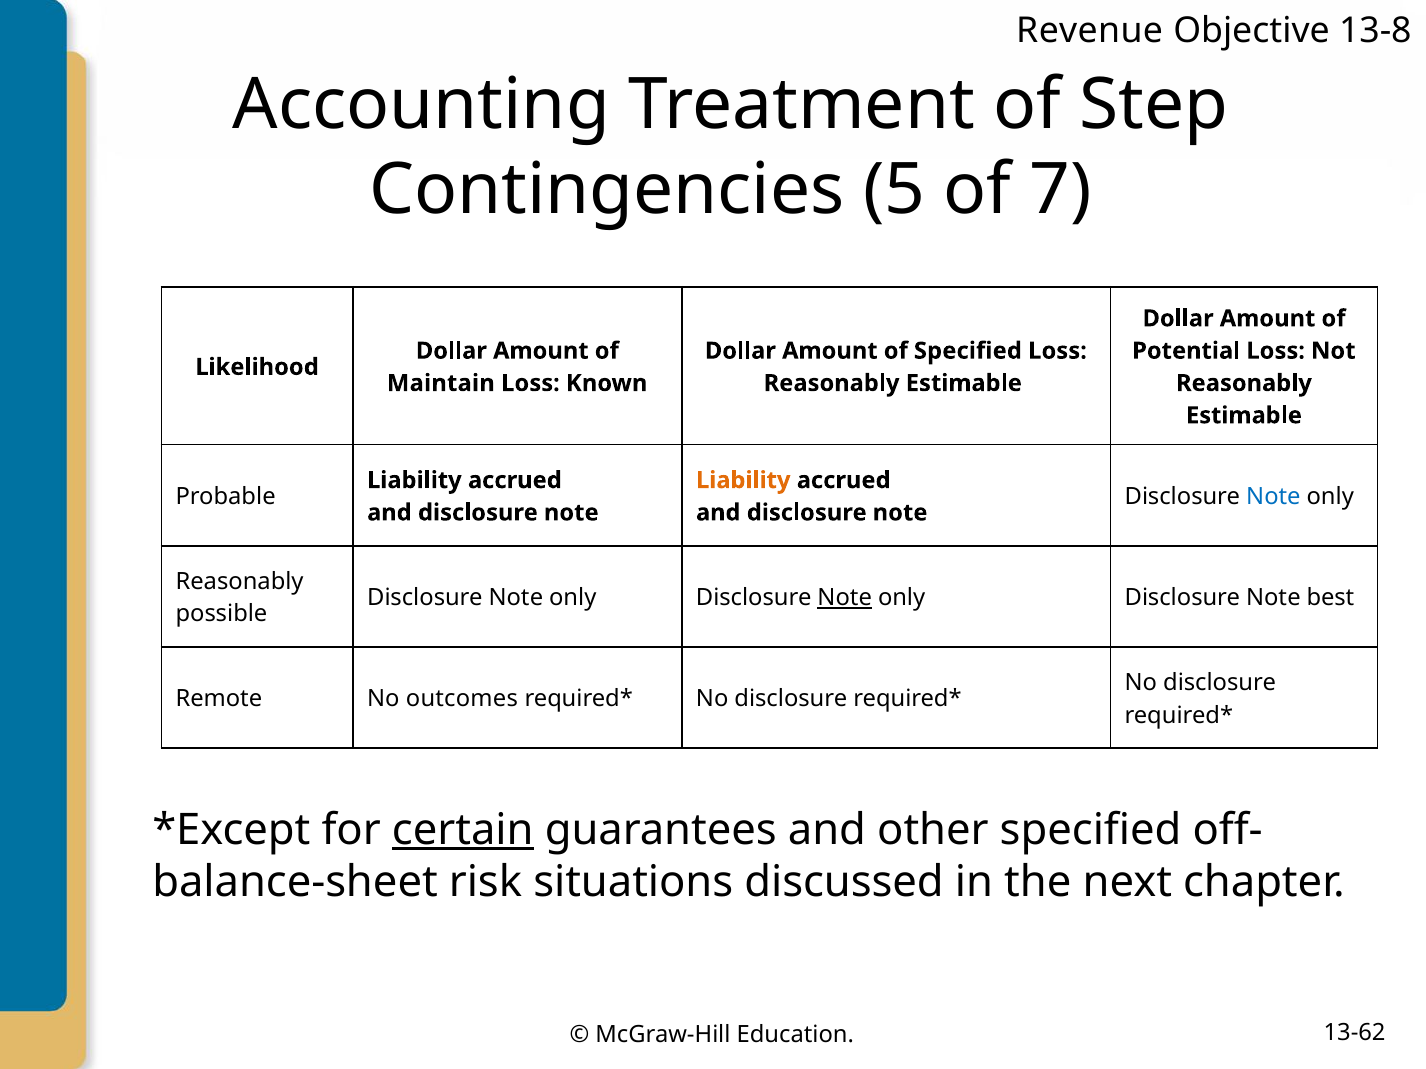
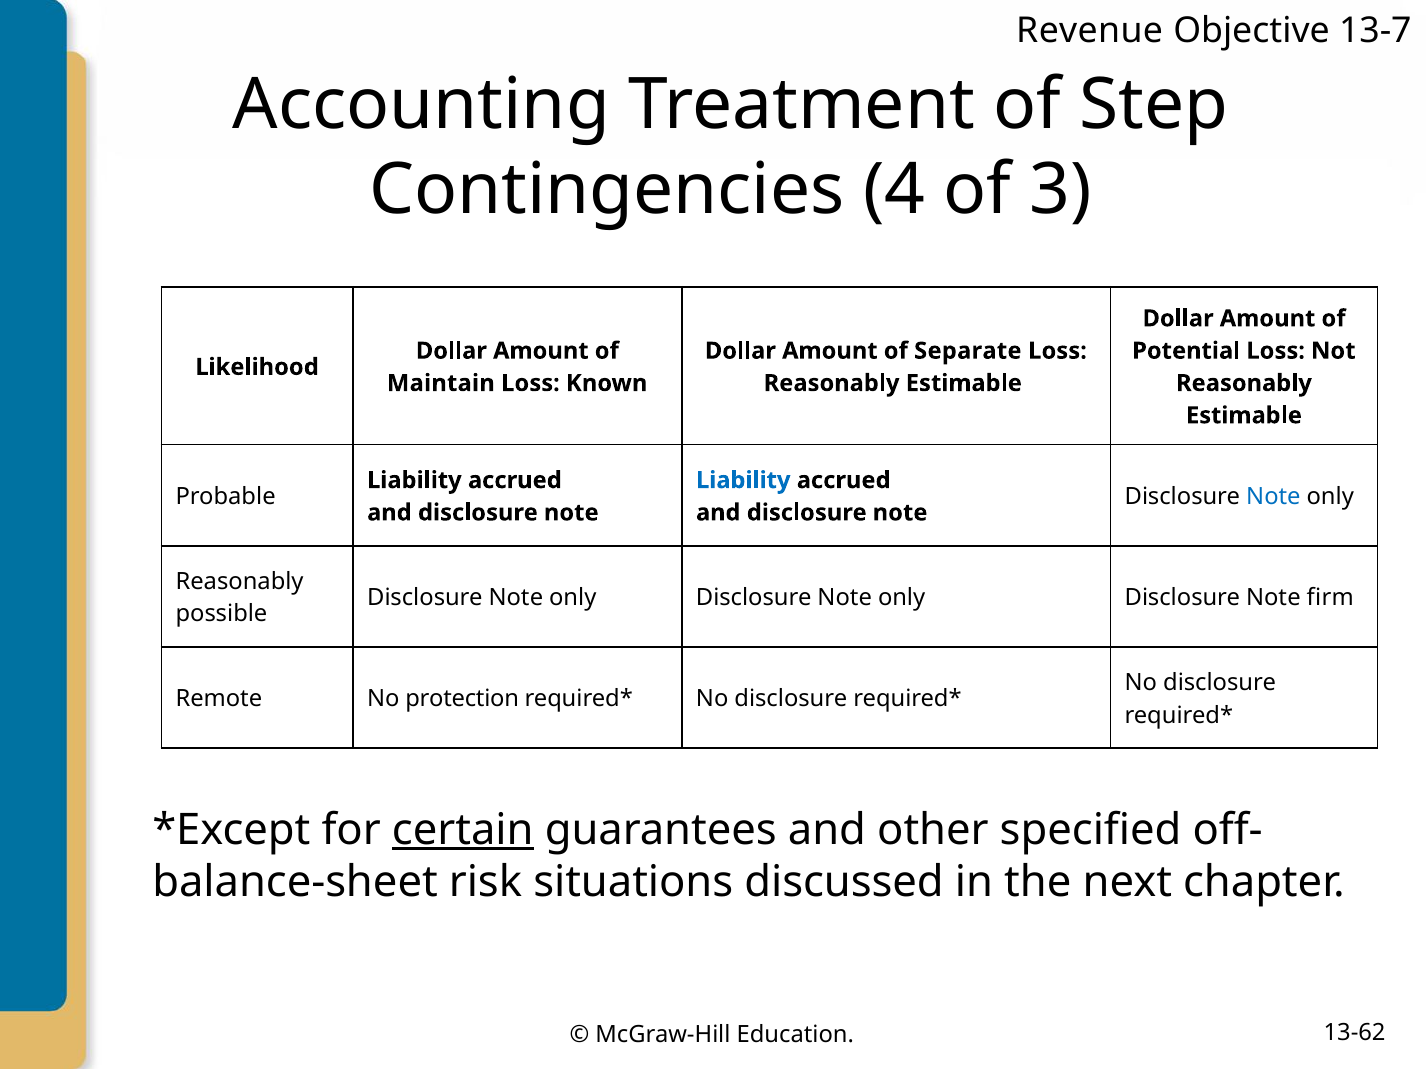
13-8: 13-8 -> 13-7 (1375, 31)
5: 5 -> 4 (894, 190)
7: 7 -> 3 (1061, 190)
of Specified: Specified -> Separate (968, 351)
Liability colour: orange -> blue (743, 481)
Note underline: present -> none (845, 598)
best: best -> firm (1330, 598)
outcomes: outcomes -> protection (462, 699)
